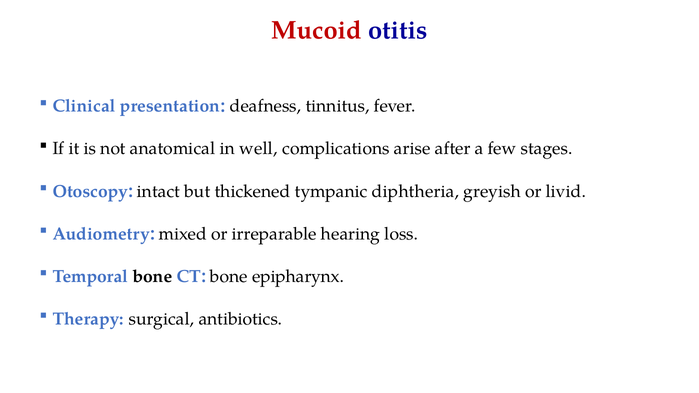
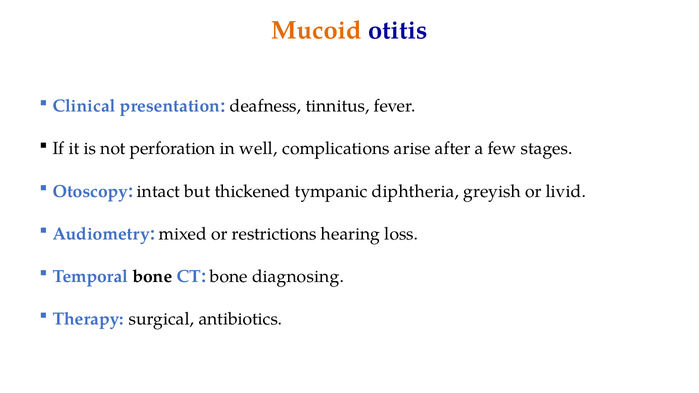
Mucoid colour: red -> orange (317, 30)
anatomical: anatomical -> perforation (173, 149)
irreparable: irreparable -> restrictions (274, 234)
epipharynx: epipharynx -> diagnosing (298, 276)
